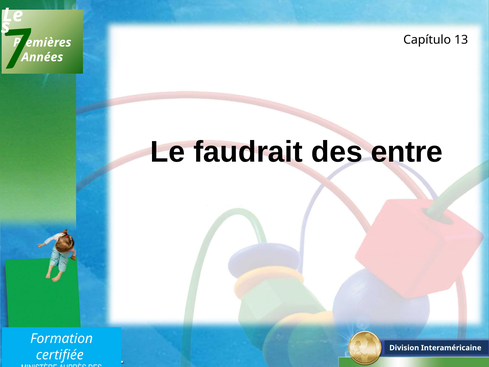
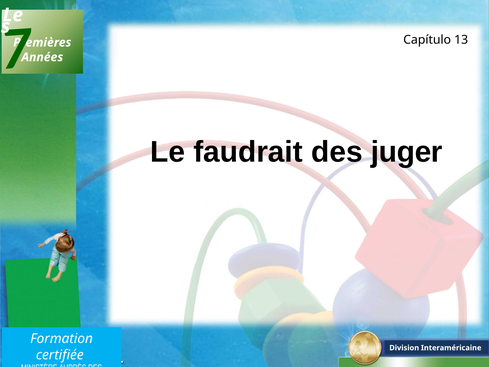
entre: entre -> juger (407, 152)
